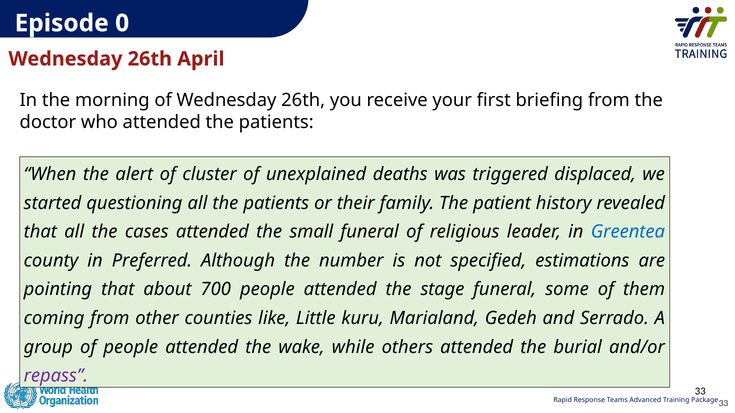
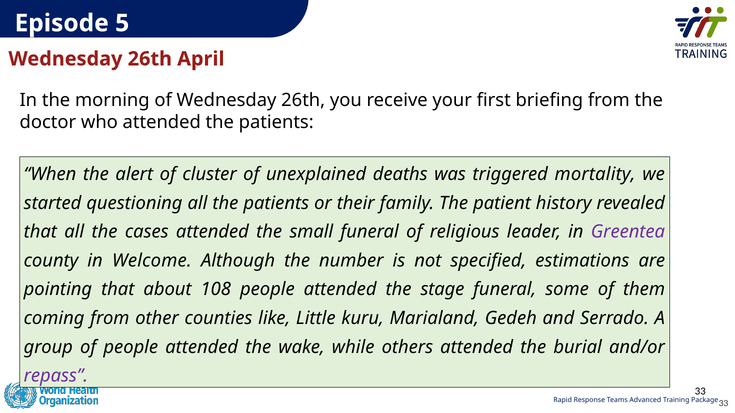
0: 0 -> 5 (122, 23)
displaced: displaced -> mortality (595, 174)
Greentea colour: blue -> purple (628, 232)
Preferred: Preferred -> Welcome (152, 261)
700: 700 -> 108 (216, 290)
